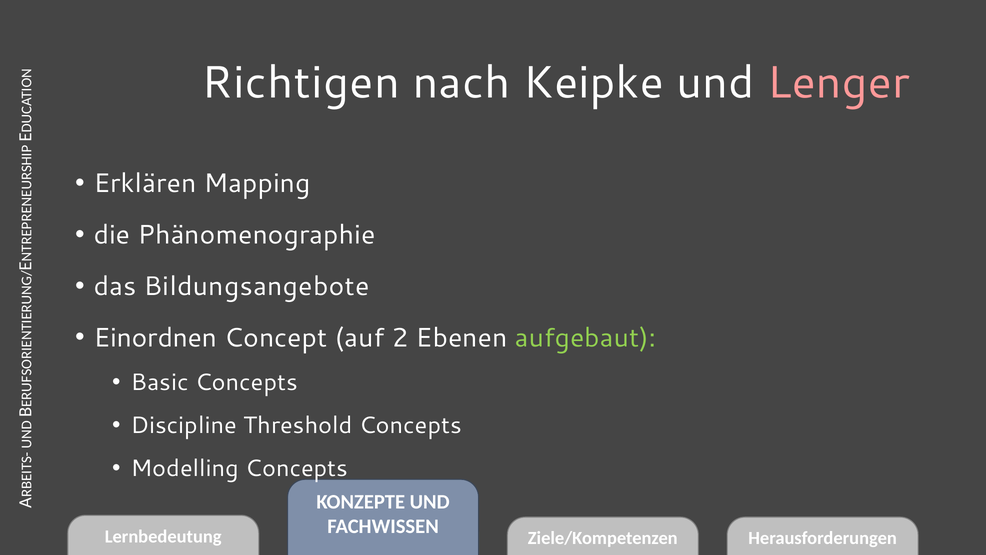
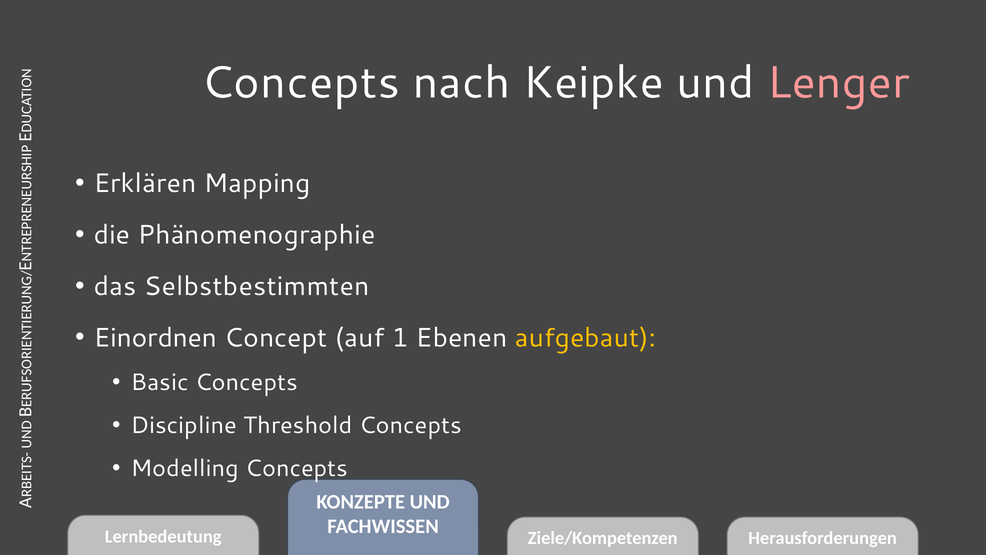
Richtigen: Richtigen -> Concepts (300, 83)
Bildungsangebote: Bildungsangebote -> Selbstbestimmten (257, 286)
2: 2 -> 1 (400, 337)
aufgebaut colour: light green -> yellow (586, 337)
